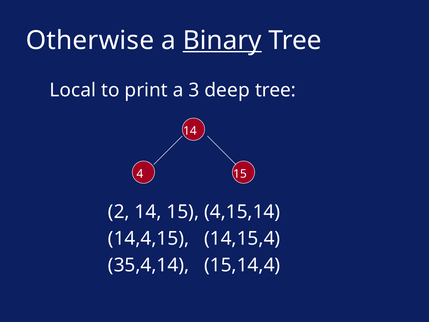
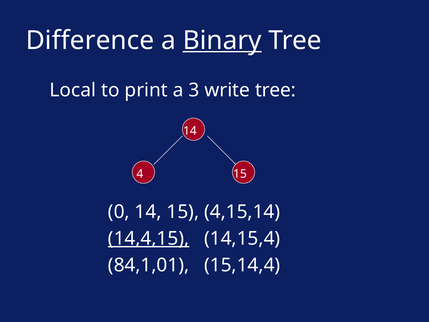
Otherwise: Otherwise -> Difference (90, 40)
deep: deep -> write (227, 90)
2: 2 -> 0 (119, 212)
14,4,15 underline: none -> present (149, 238)
35,4,14: 35,4,14 -> 84,1,01 (149, 265)
